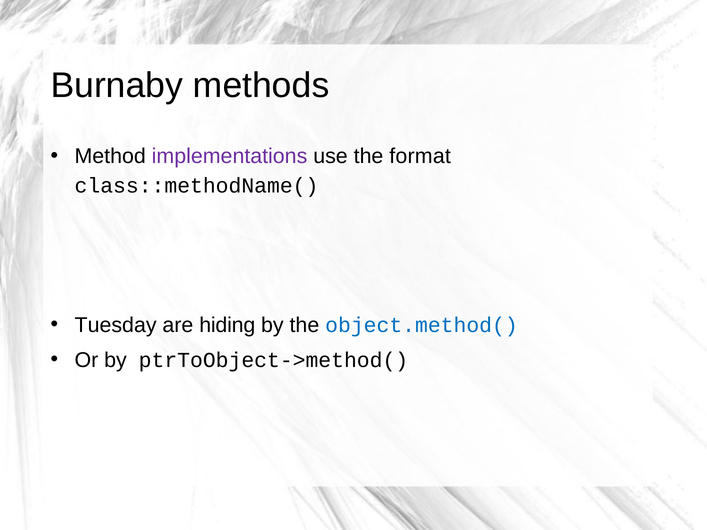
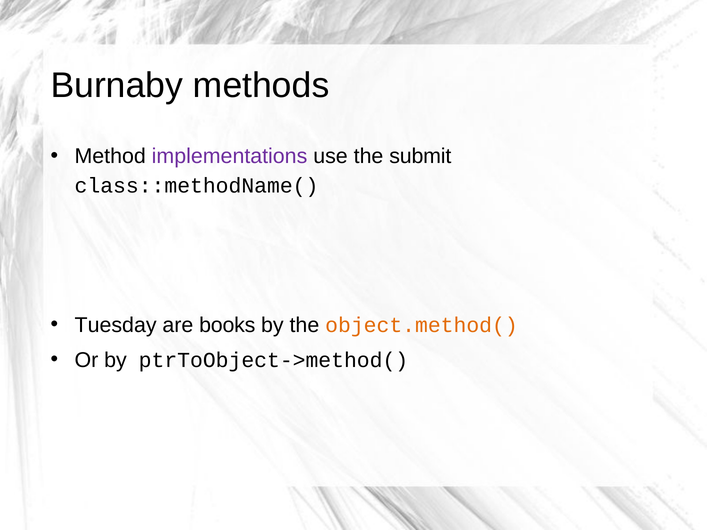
format: format -> submit (420, 156)
hiding: hiding -> books (227, 325)
object.method( colour: blue -> orange (421, 325)
